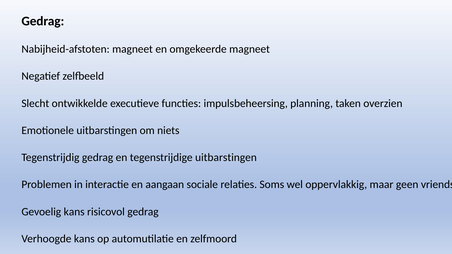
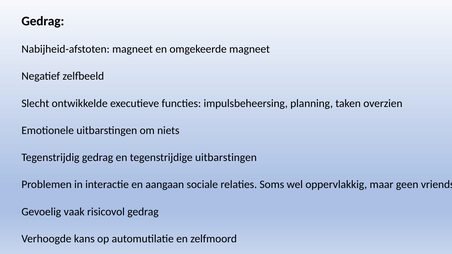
Gevoelig kans: kans -> vaak (74, 212)
